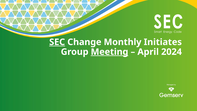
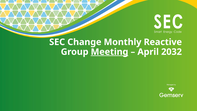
SEC underline: present -> none (57, 42)
Initiates: Initiates -> Reactive (163, 42)
2024: 2024 -> 2032 (172, 52)
